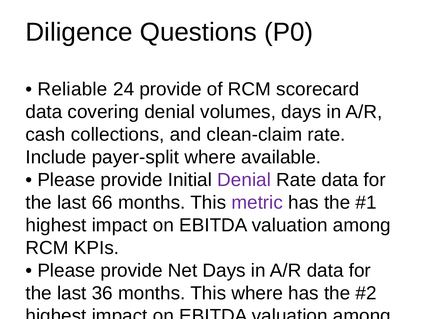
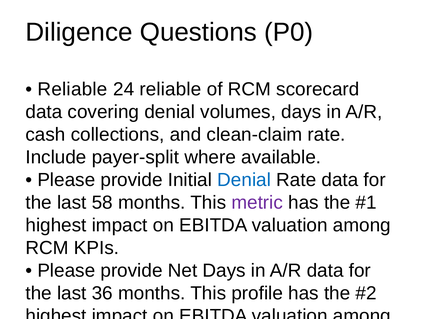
24 provide: provide -> reliable (170, 89)
Denial colour: purple -> blue (244, 180)
66: 66 -> 58 (102, 203)
This where: where -> profile (257, 294)
